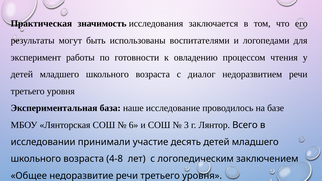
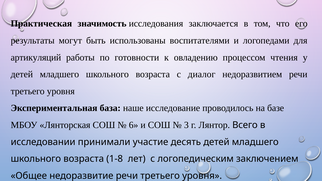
эксперимент: эксперимент -> артикуляций (36, 57)
4-8: 4-8 -> 1-8 (115, 159)
